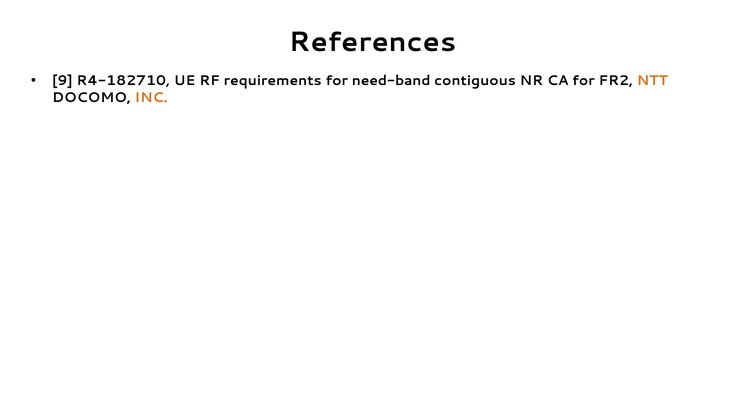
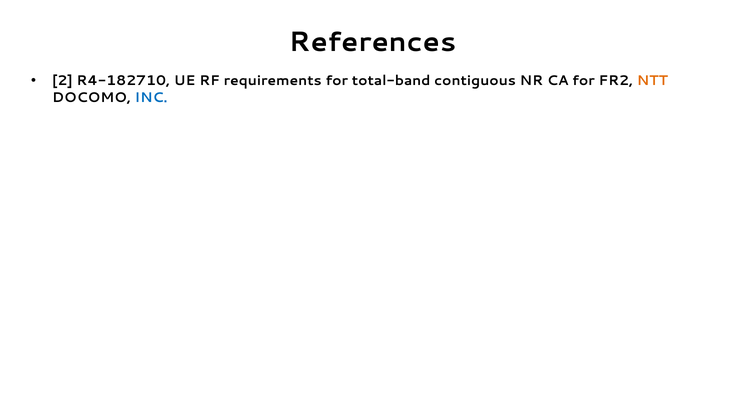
9: 9 -> 2 (62, 81)
need-band: need-band -> total-band (391, 81)
INC colour: orange -> blue (151, 98)
